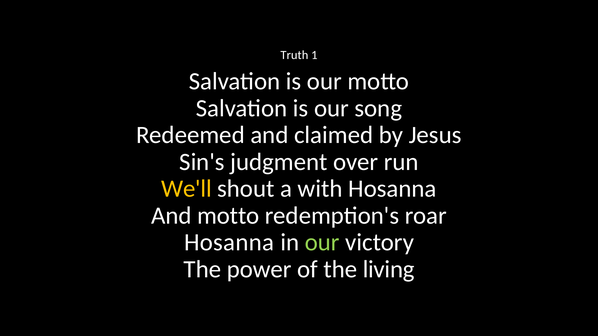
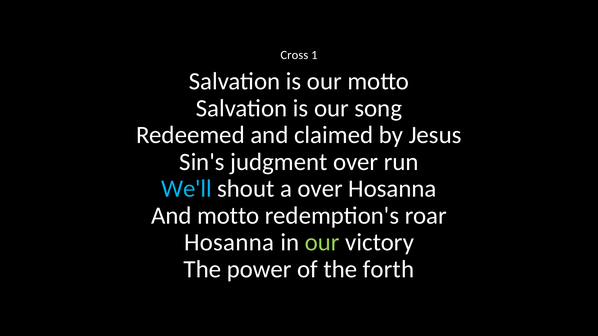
Truth: Truth -> Cross (294, 55)
We'll colour: yellow -> light blue (186, 189)
a with: with -> over (320, 189)
living: living -> forth (388, 270)
